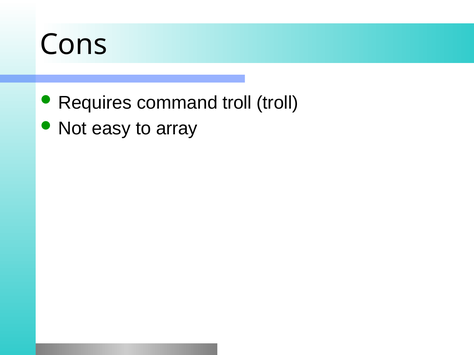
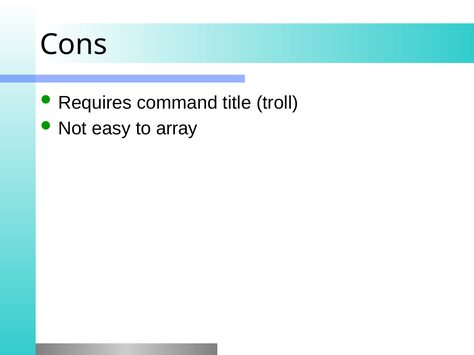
command troll: troll -> title (237, 103)
